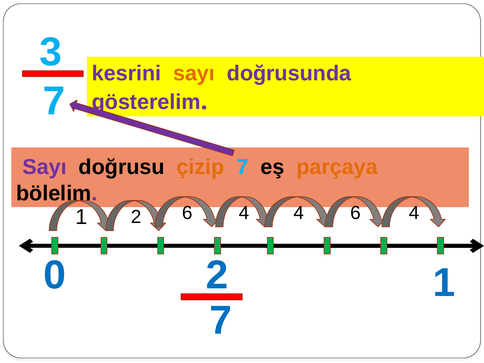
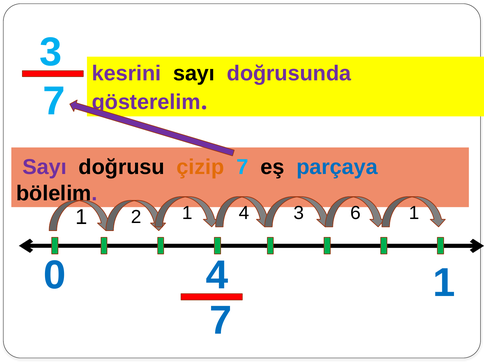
sayı colour: orange -> black (194, 74)
parçaya colour: orange -> blue (337, 167)
2 6: 6 -> 1 (187, 213)
4 4: 4 -> 3 (299, 213)
4: 4 -> 1 (414, 213)
0 2: 2 -> 4 (217, 275)
